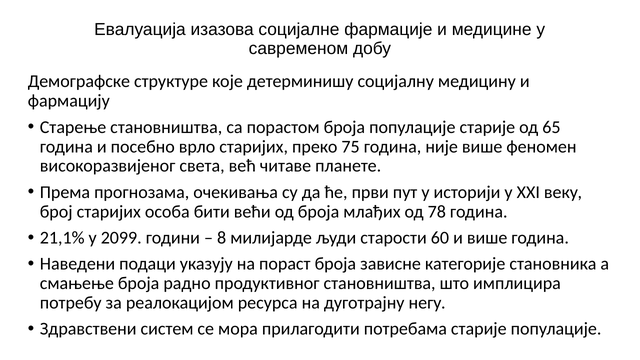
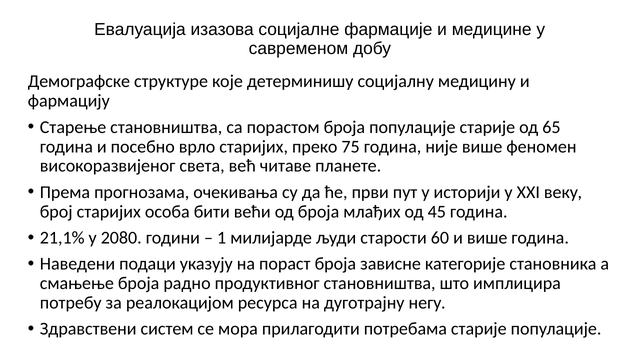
78: 78 -> 45 (437, 212)
2099: 2099 -> 2080 (121, 238)
8: 8 -> 1 (222, 238)
